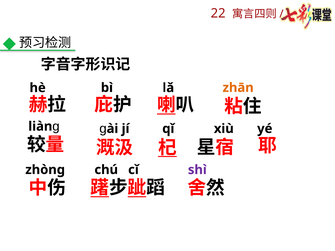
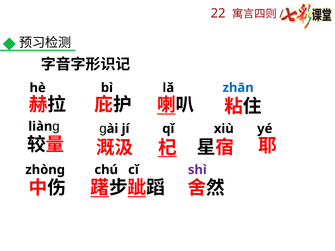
zhān colour: orange -> blue (238, 88)
